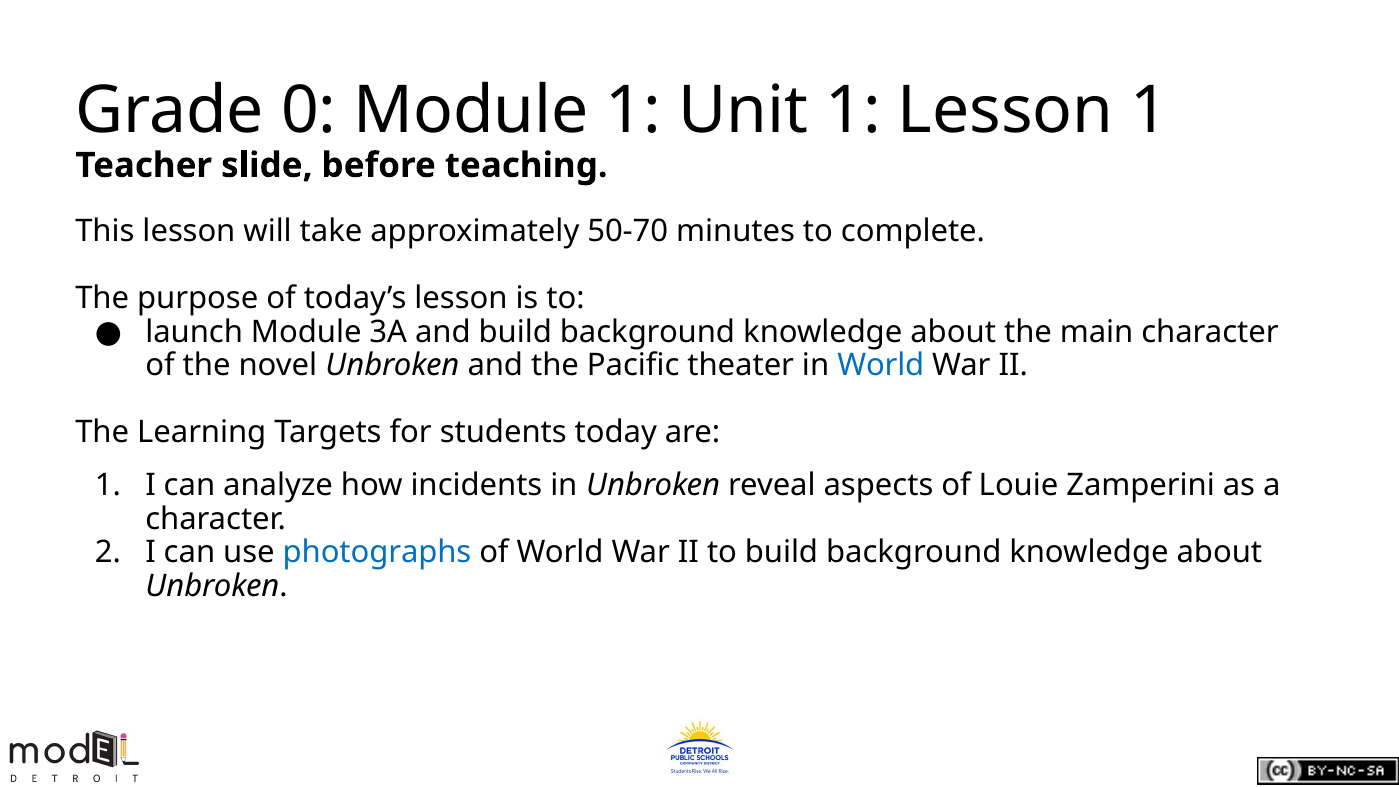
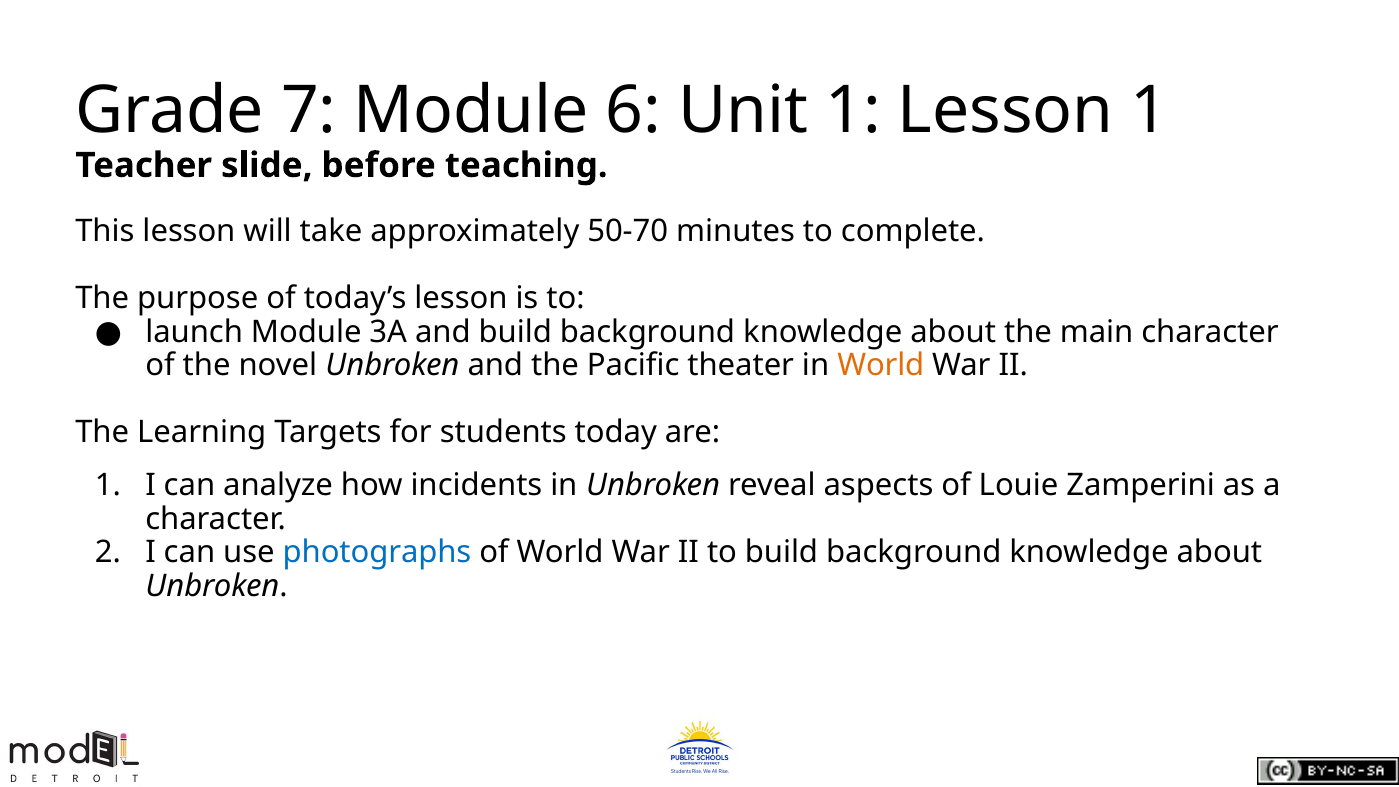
0: 0 -> 7 (309, 111)
Module 1: 1 -> 6 (634, 111)
World colour: blue -> orange (881, 365)
